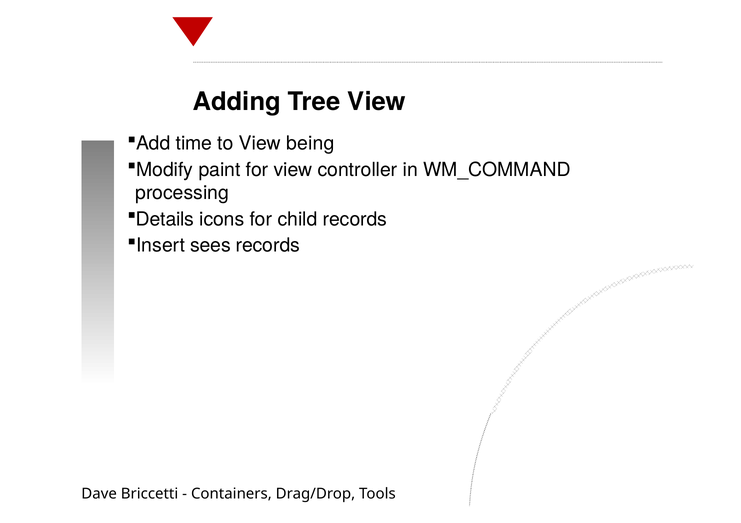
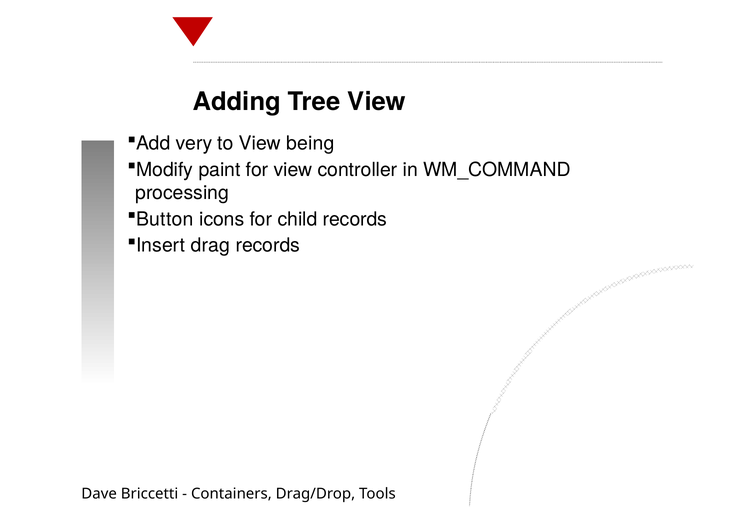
time: time -> very (194, 144)
Details: Details -> Button (165, 219)
sees: sees -> drag (210, 245)
